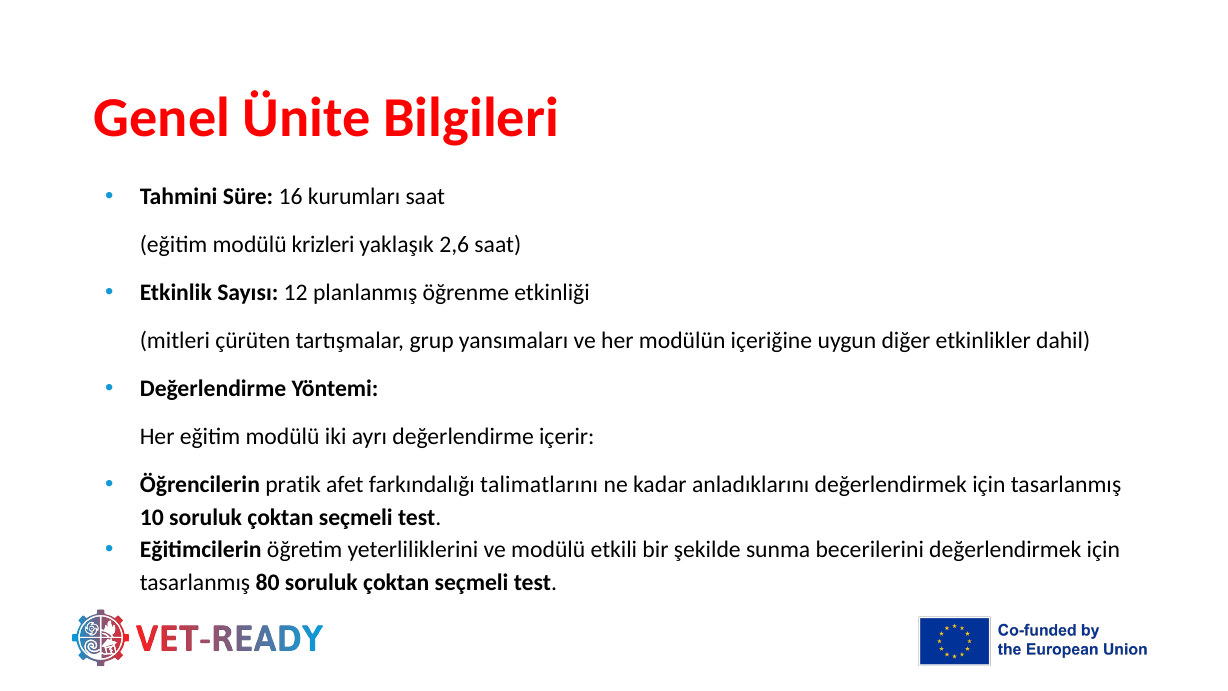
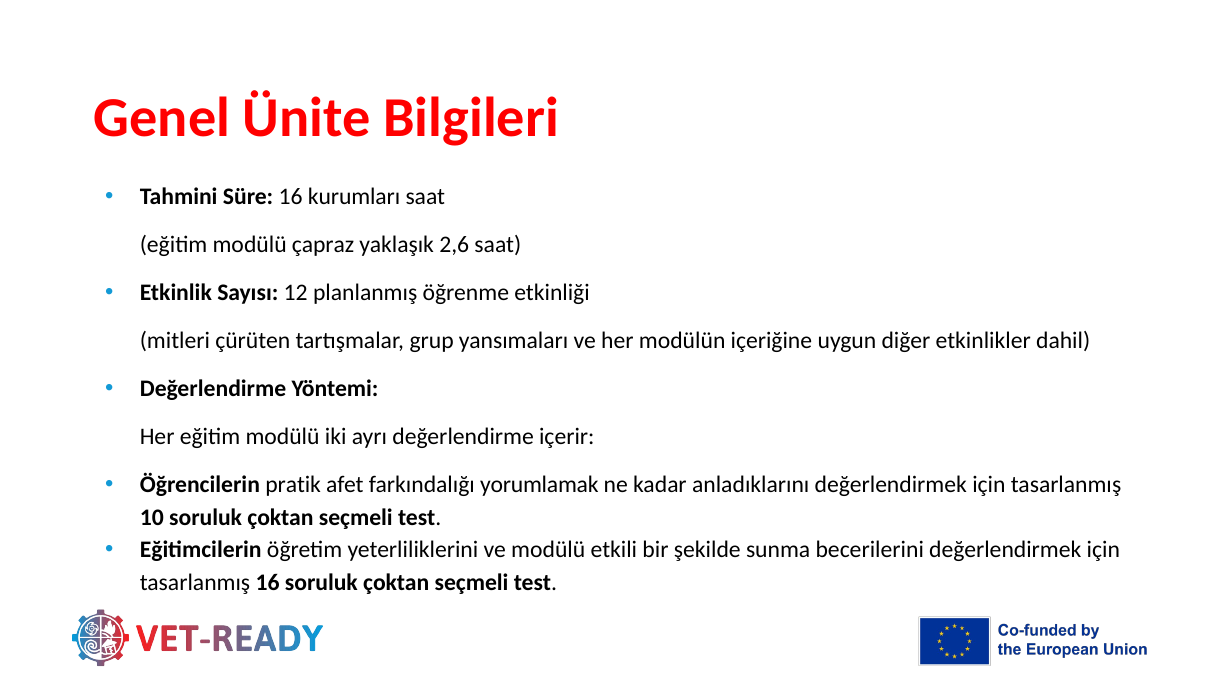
krizleri: krizleri -> çapraz (323, 245)
talimatlarını: talimatlarını -> yorumlamak (539, 485)
tasarlanmış 80: 80 -> 16 (268, 583)
